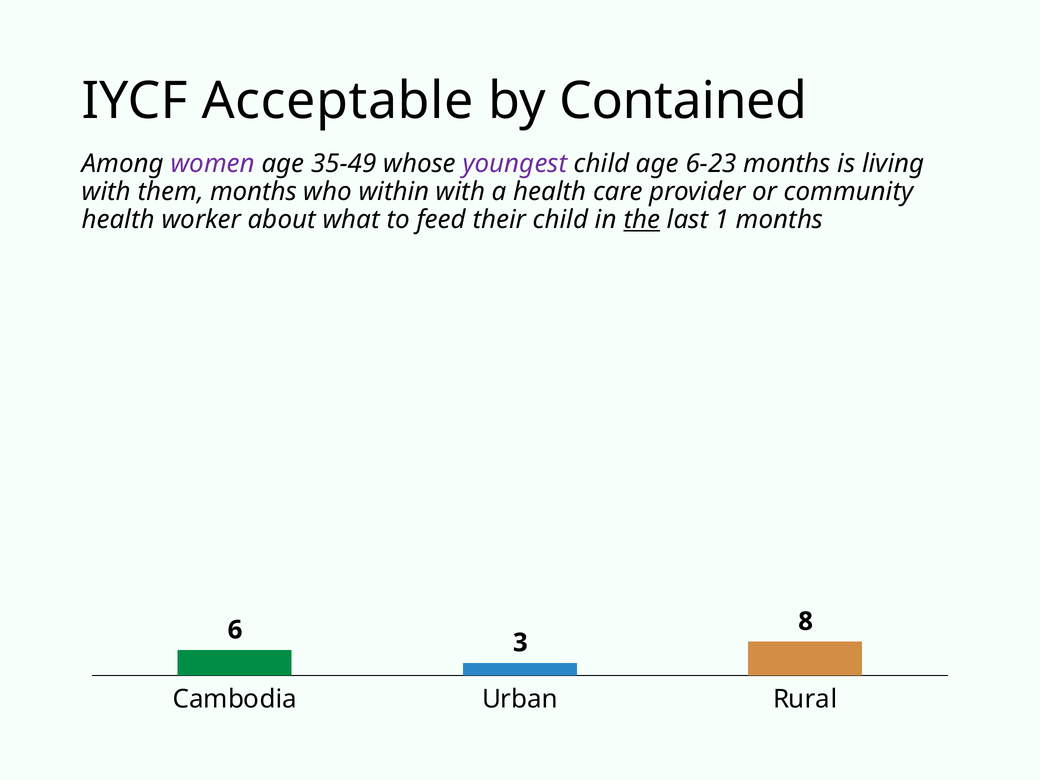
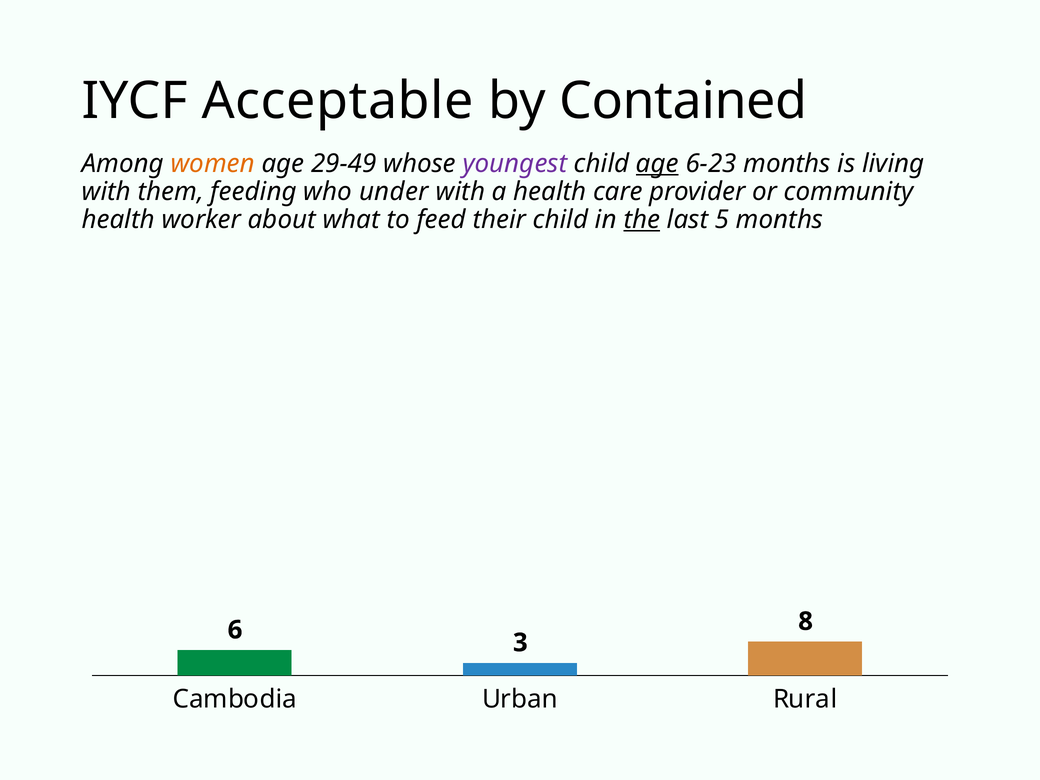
women colour: purple -> orange (213, 163)
35-49: 35-49 -> 29-49 (344, 163)
age underline: none -> present (657, 163)
them months: months -> feeding (254, 192)
within: within -> under (394, 192)
1: 1 -> 5 (722, 220)
